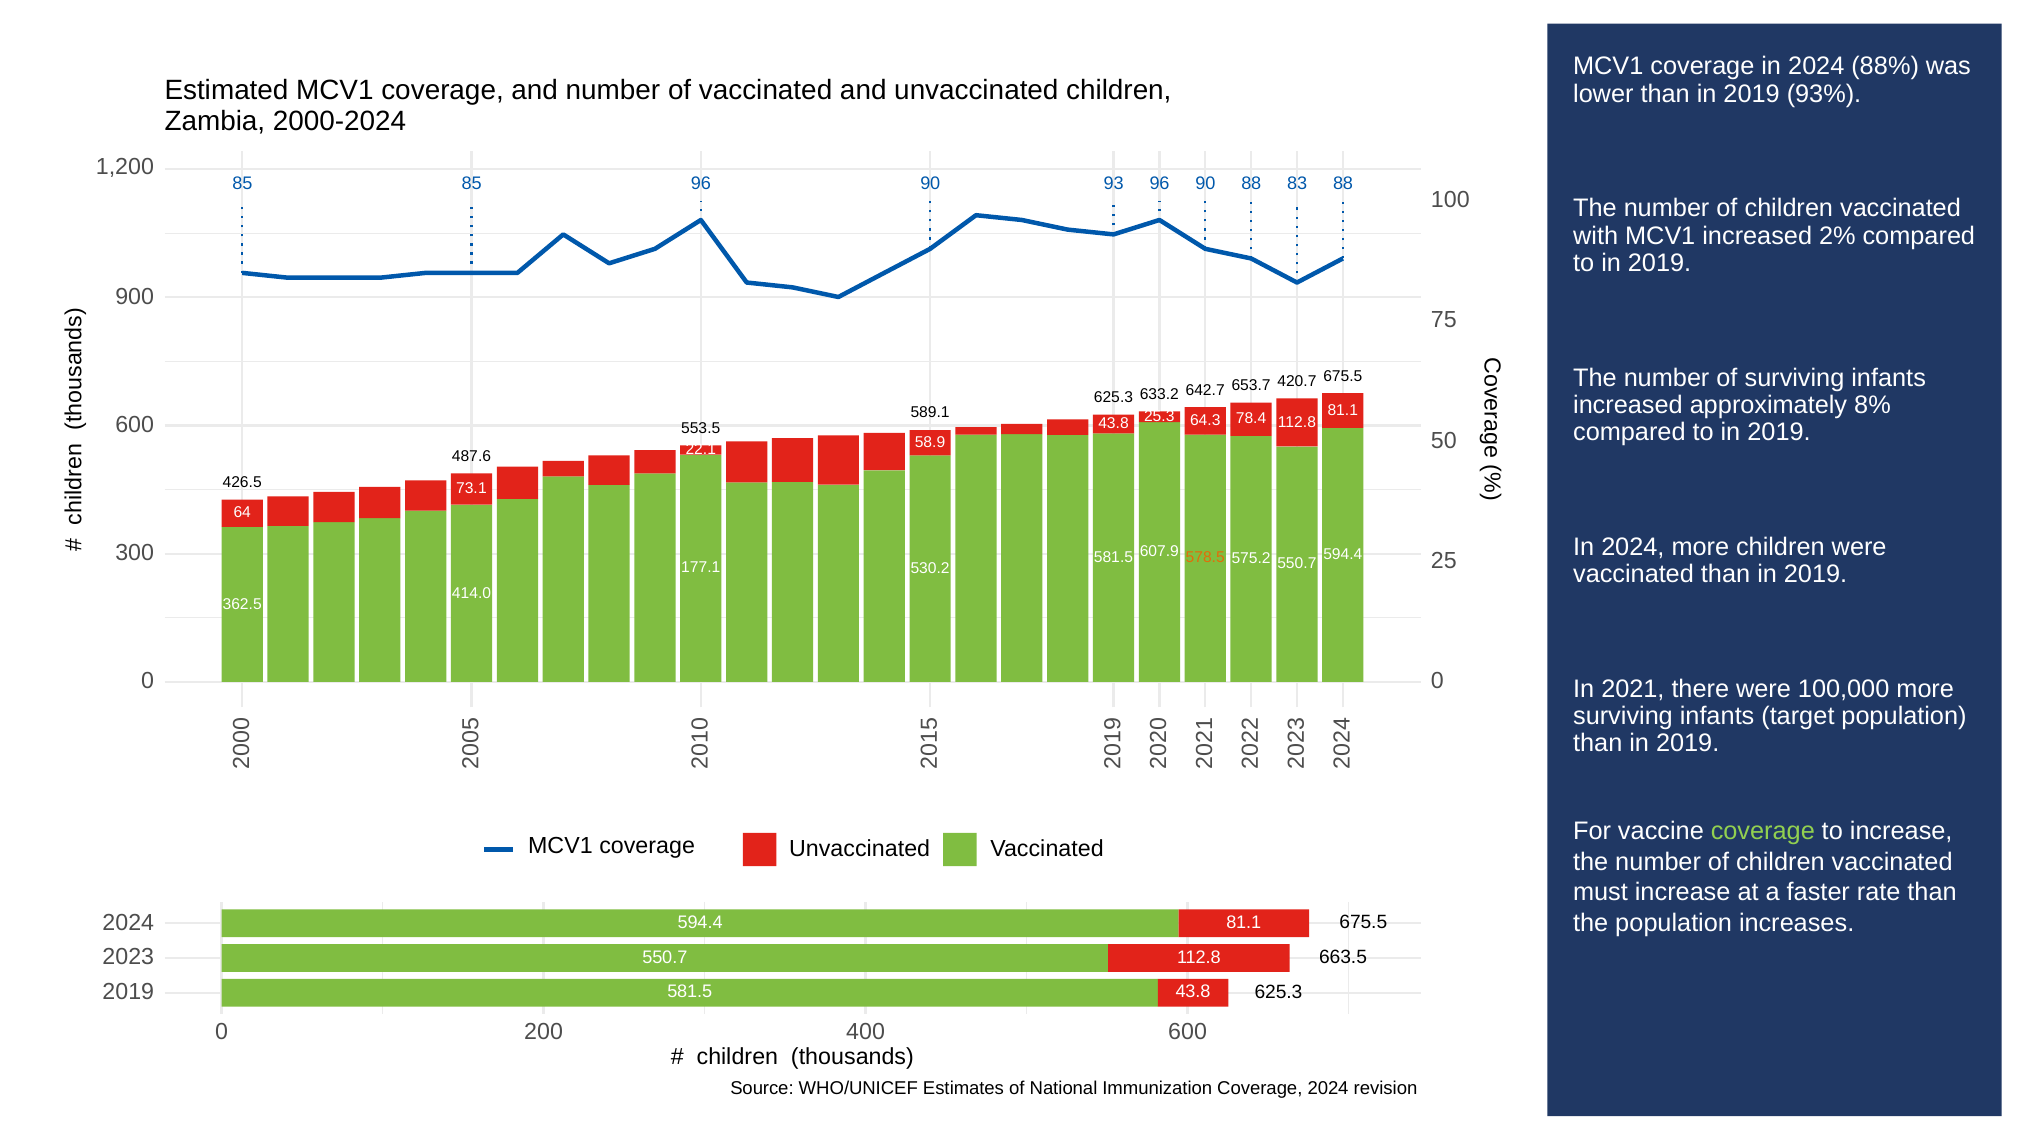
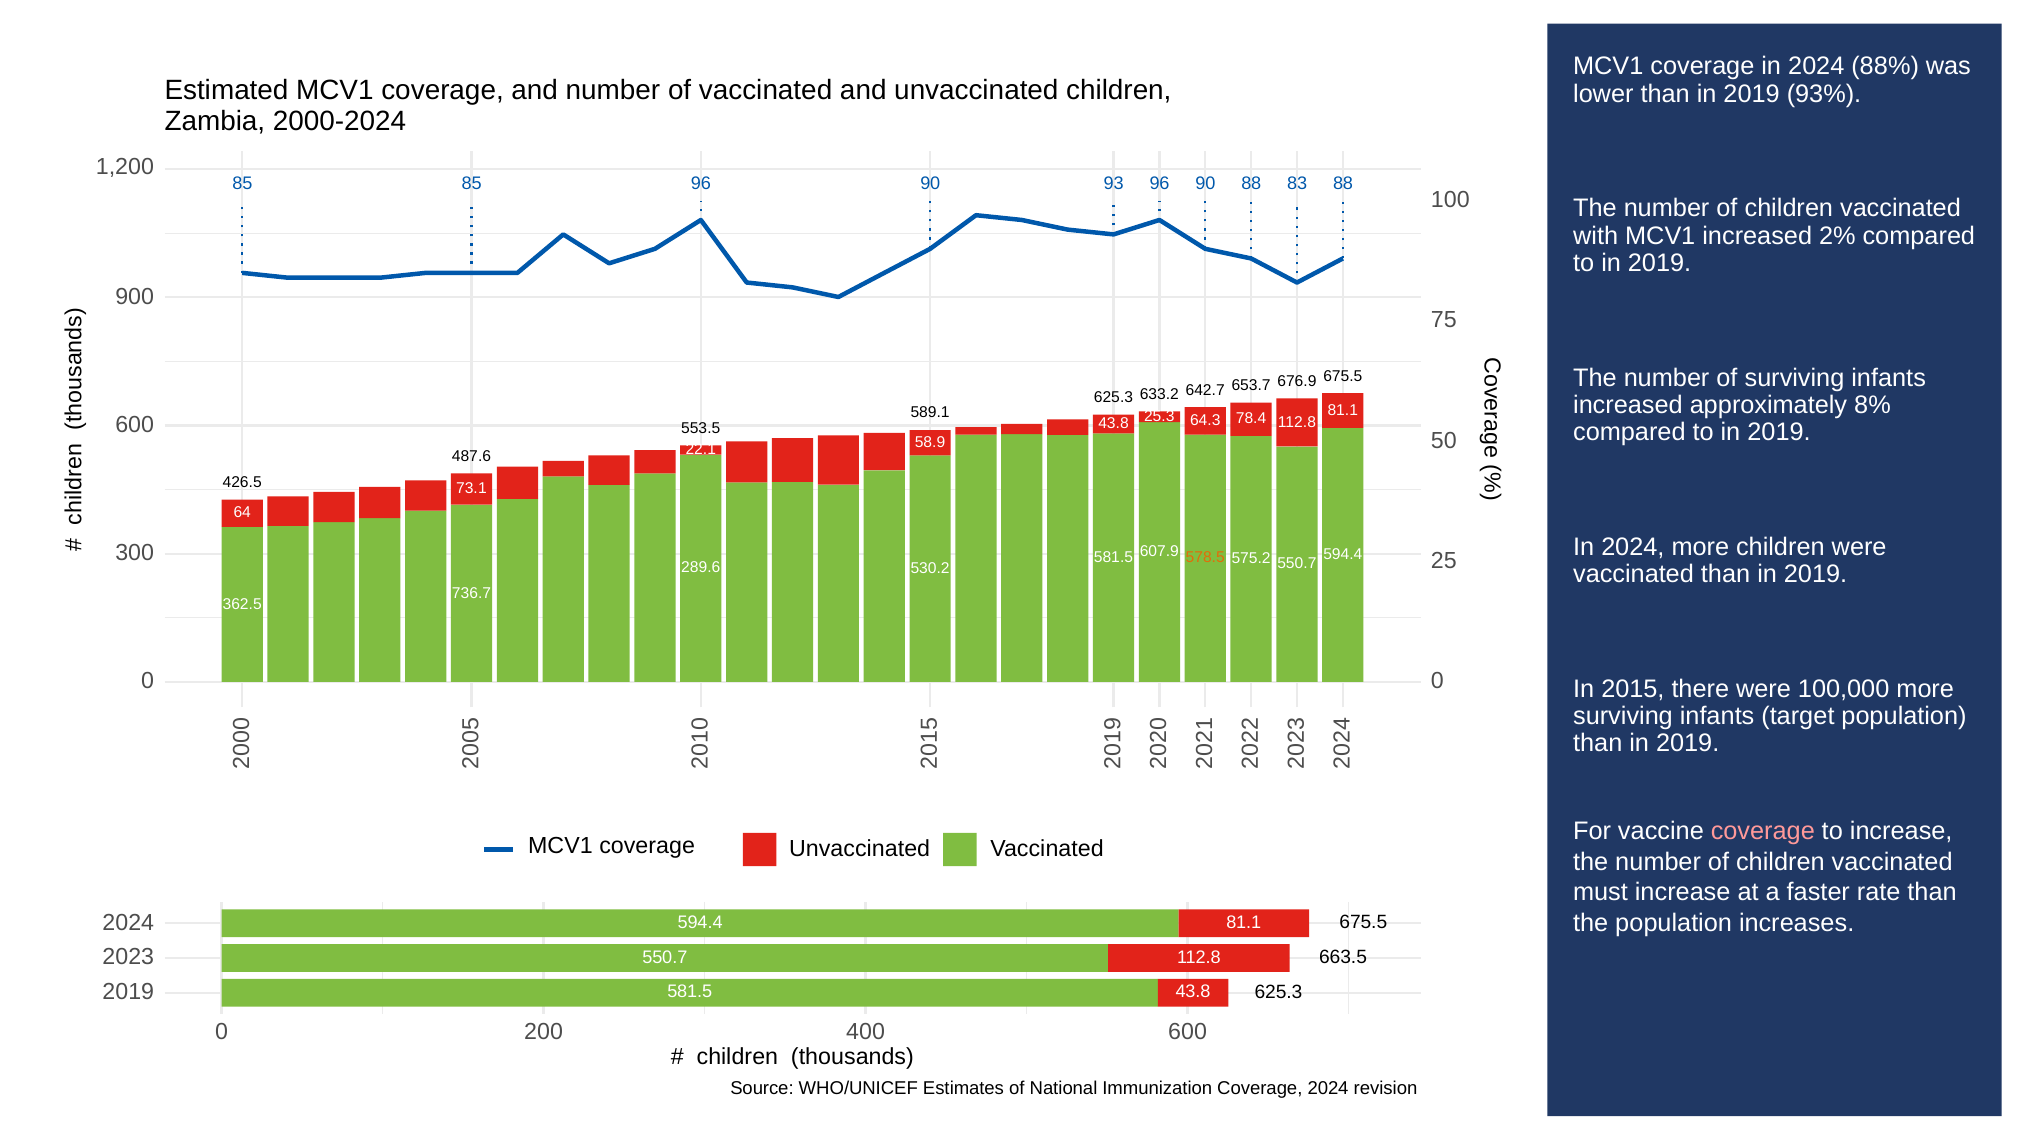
420.7: 420.7 -> 676.9 (1297, 381)
177.1: 177.1 -> 289.6 (701, 568)
414.0: 414.0 -> 736.7 (471, 593)
2021: 2021 -> 2015 (1633, 689)
coverage colour: light green -> pink (1763, 832)
